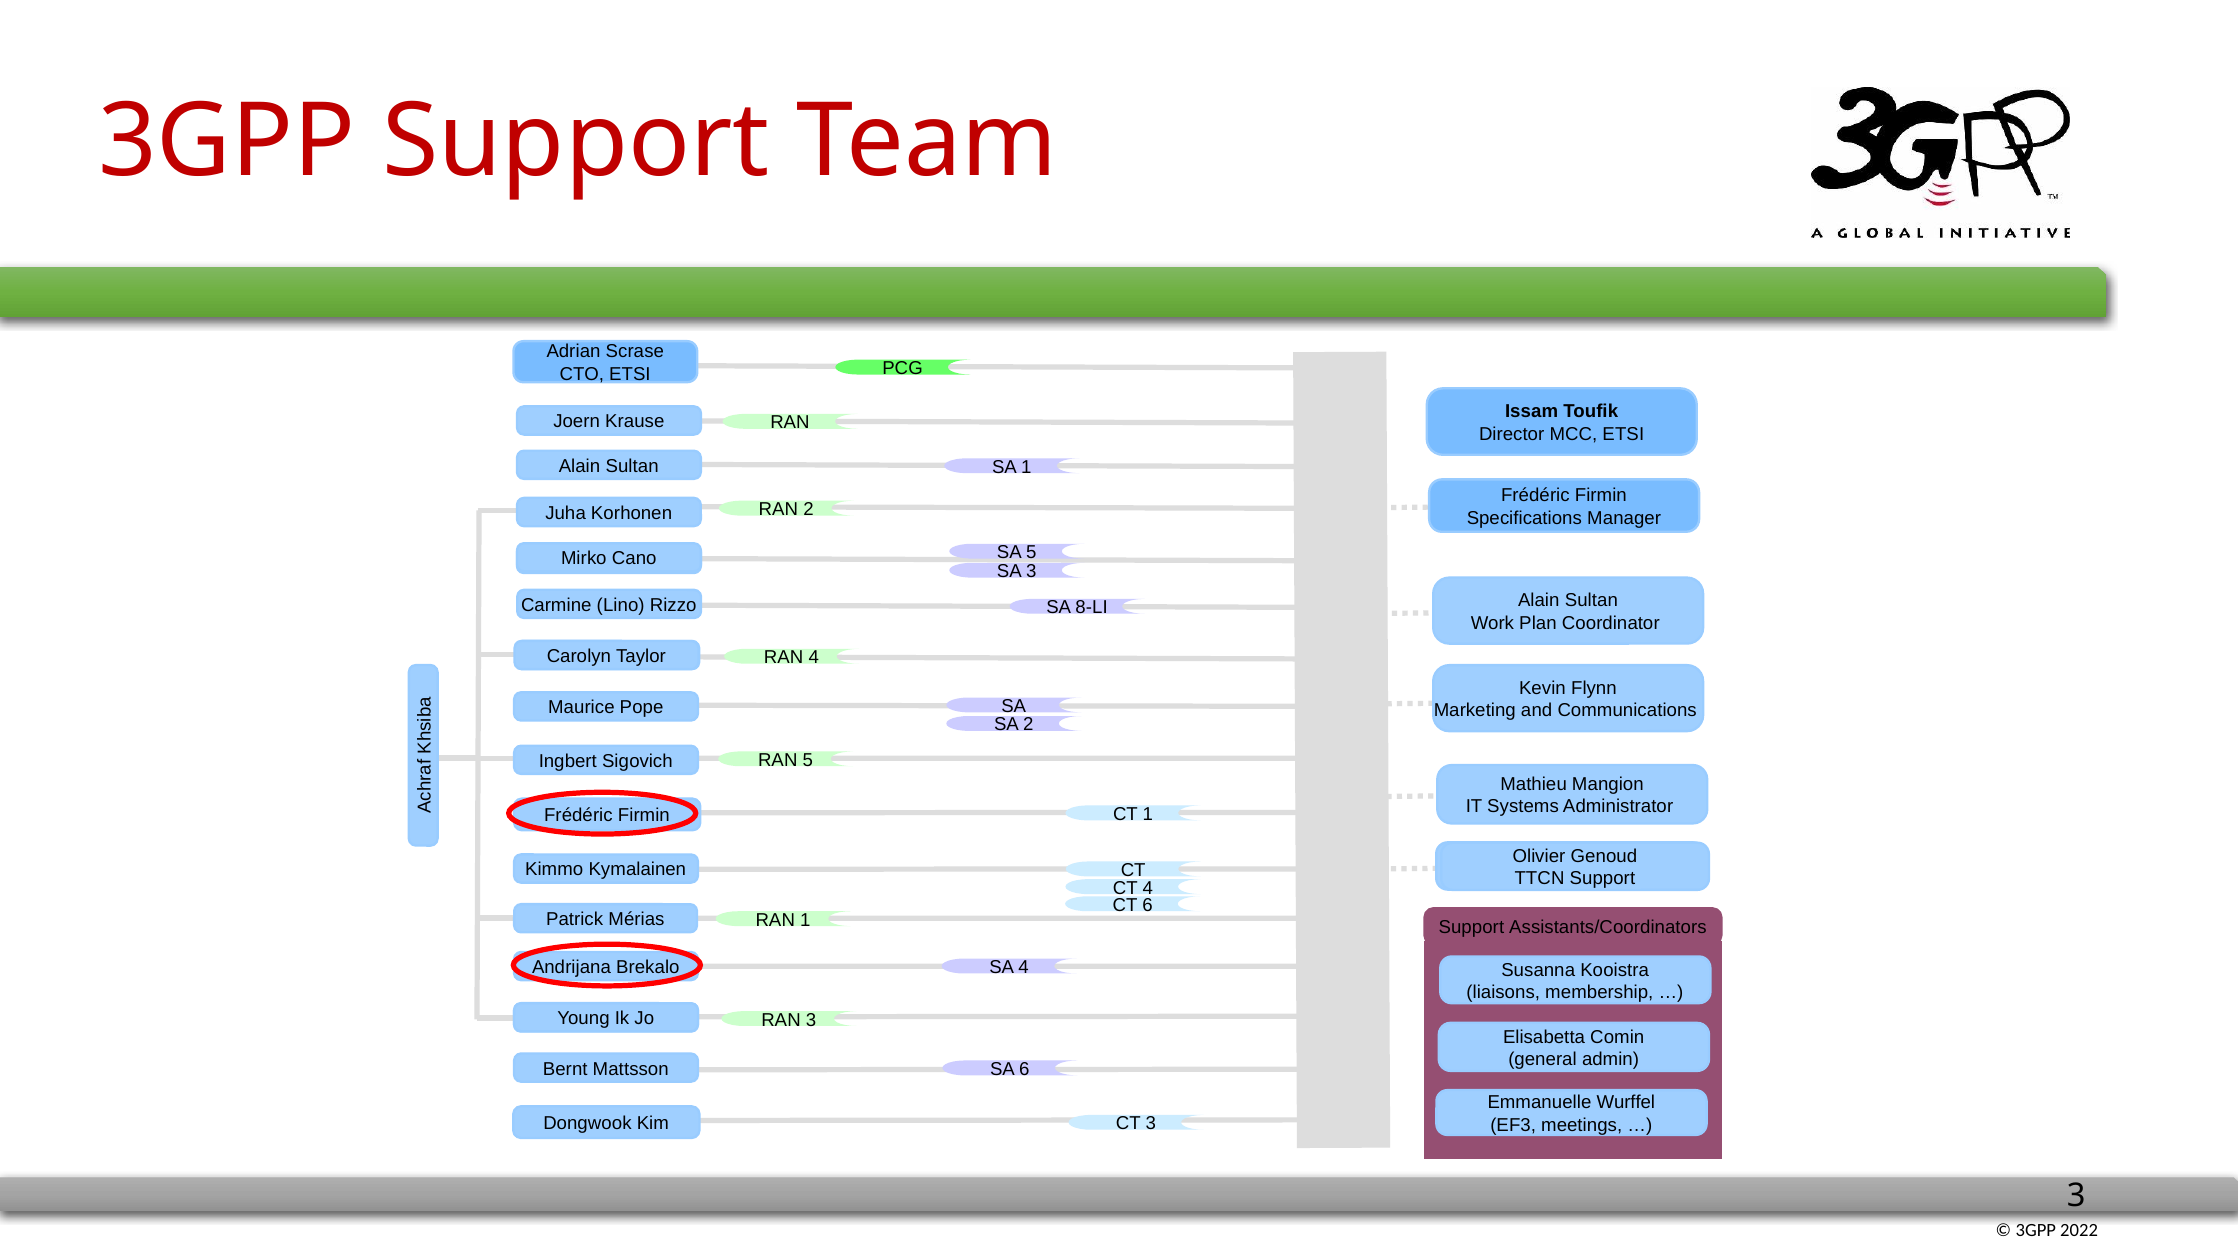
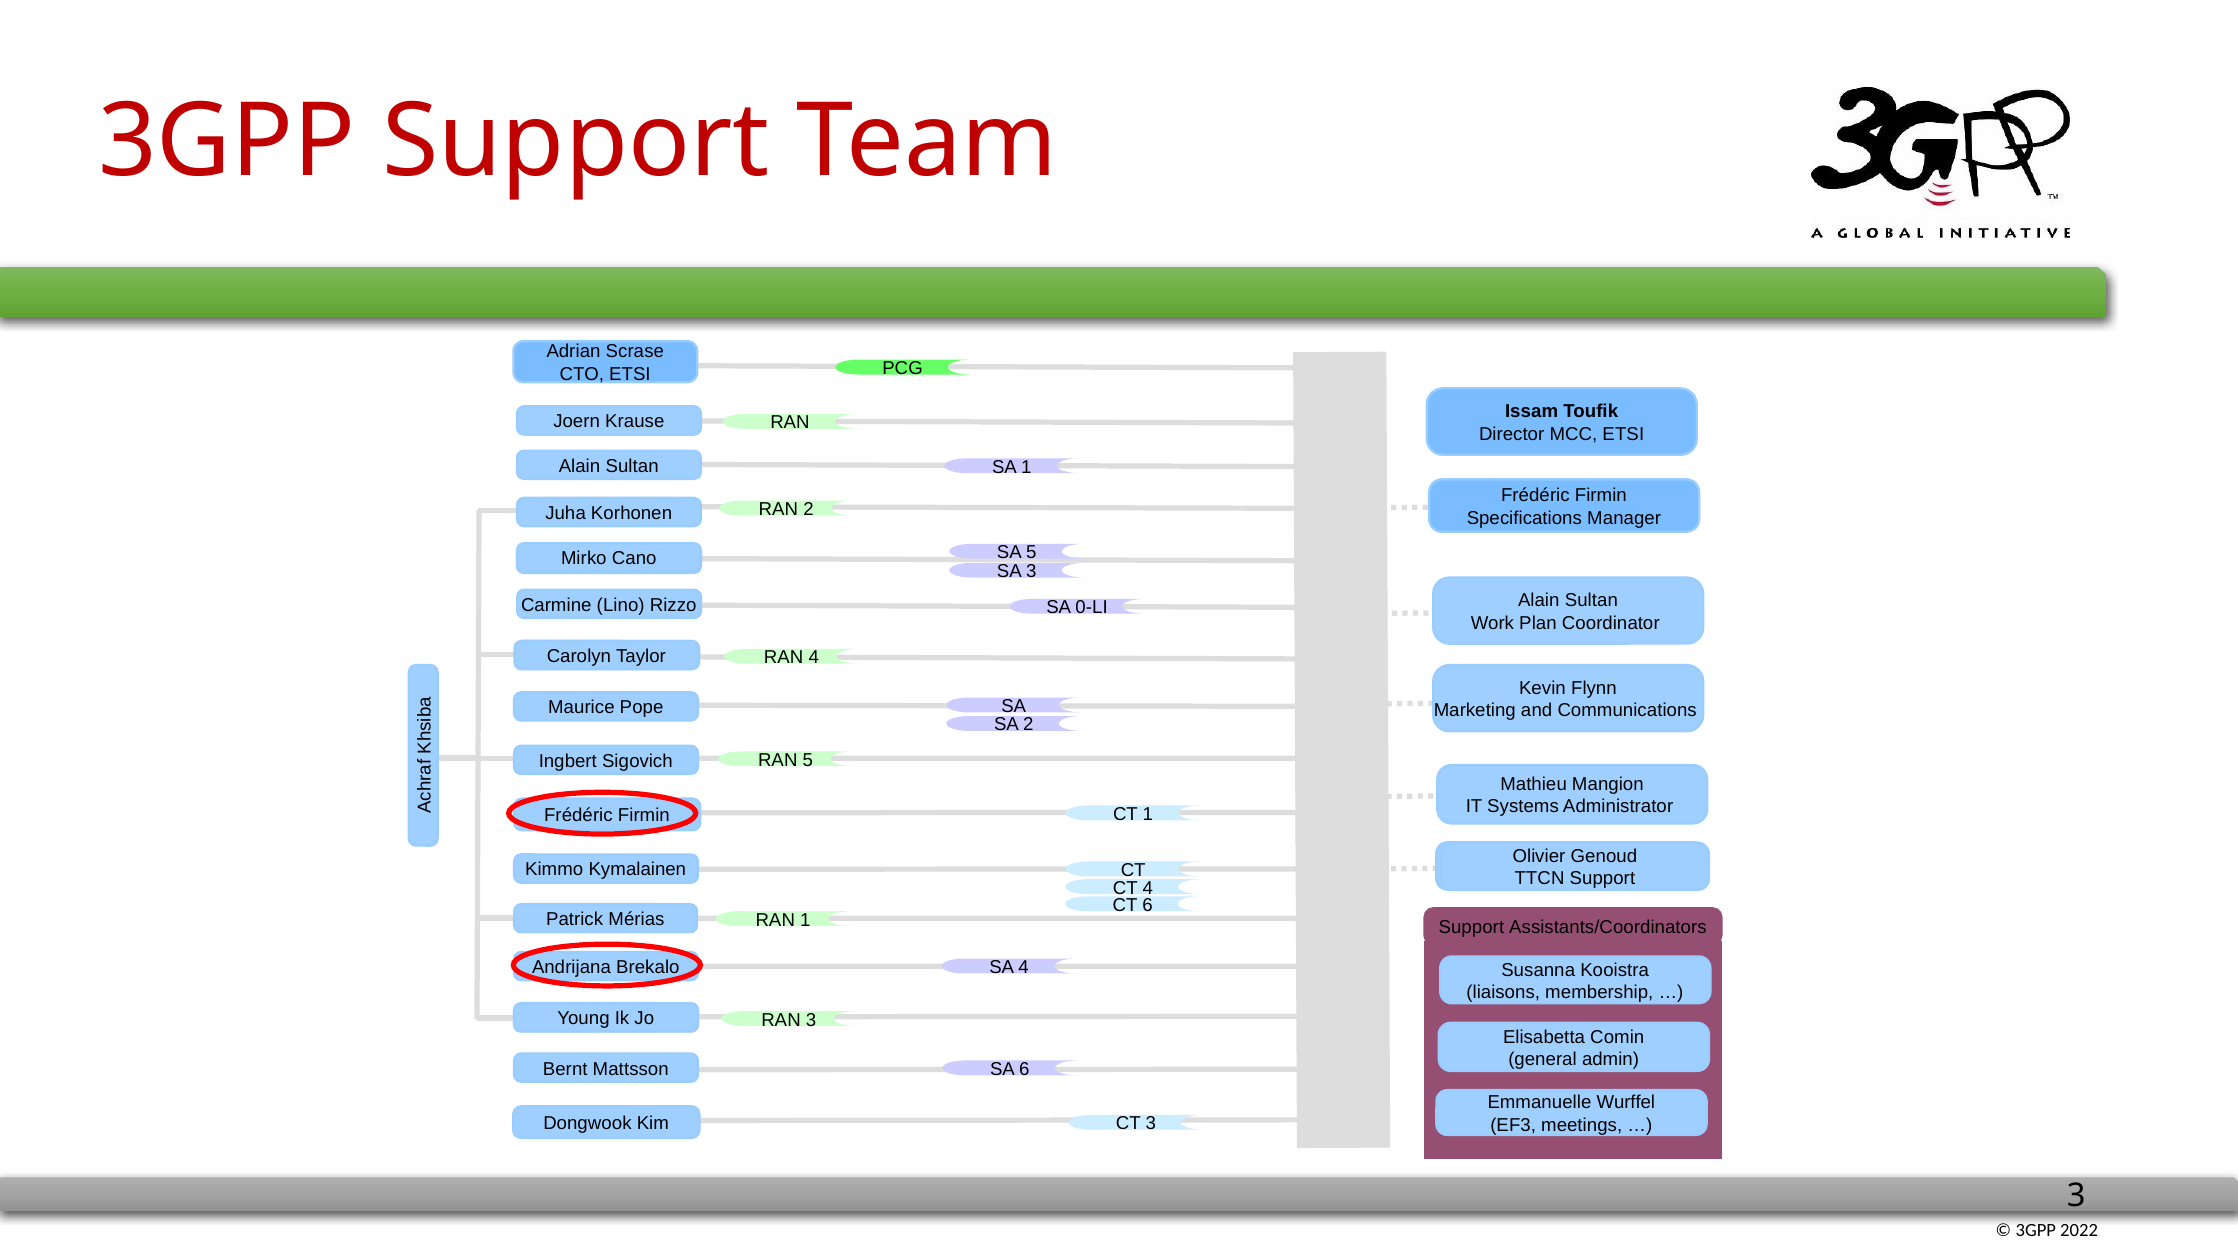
8-LI: 8-LI -> 0-LI (1092, 608)
